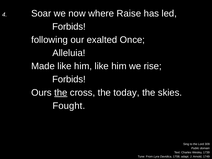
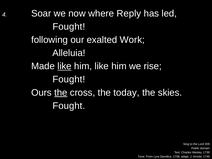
Raise: Raise -> Reply (129, 13)
Forbids: Forbids -> Fought (69, 27)
Once: Once -> Work (132, 40)
like underline: none -> present (65, 66)
Forbids: Forbids -> Fought (69, 79)
